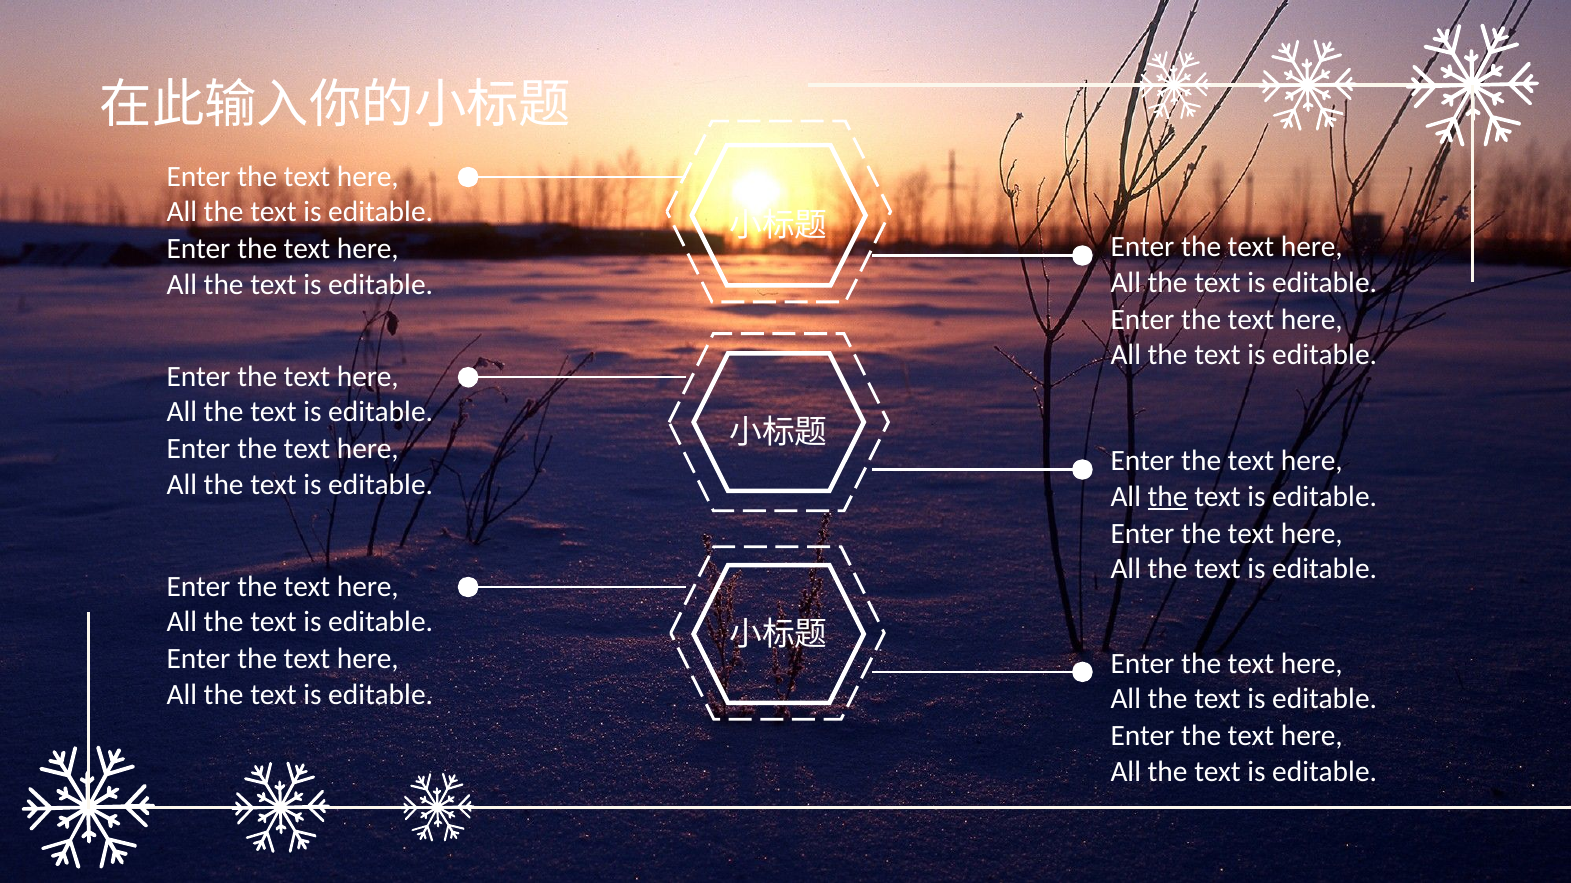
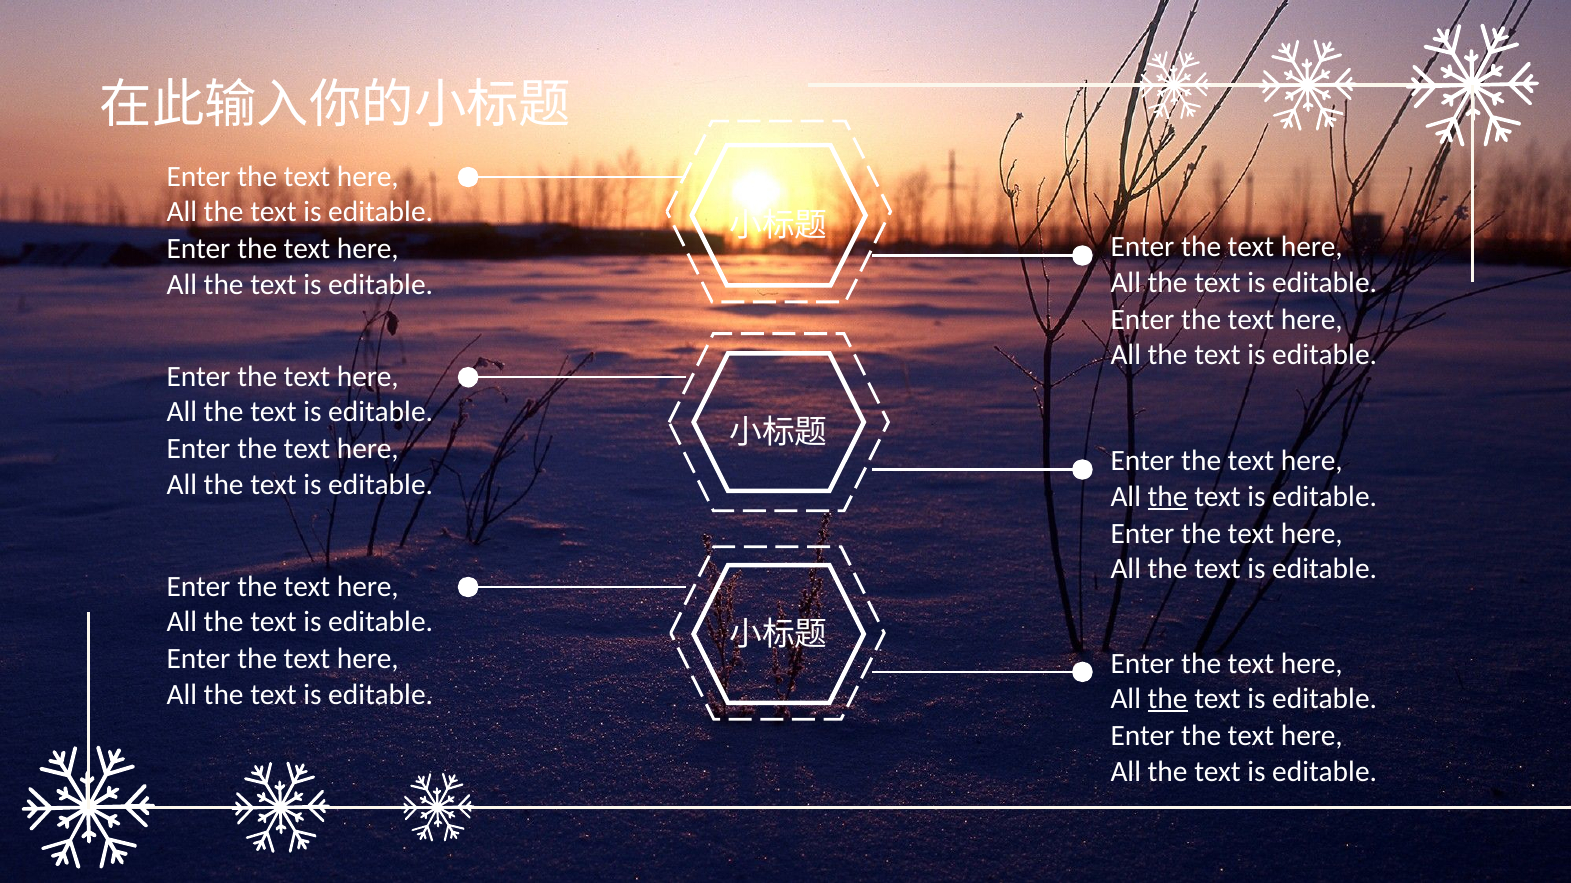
the underline: none -> present (1168, 699)
